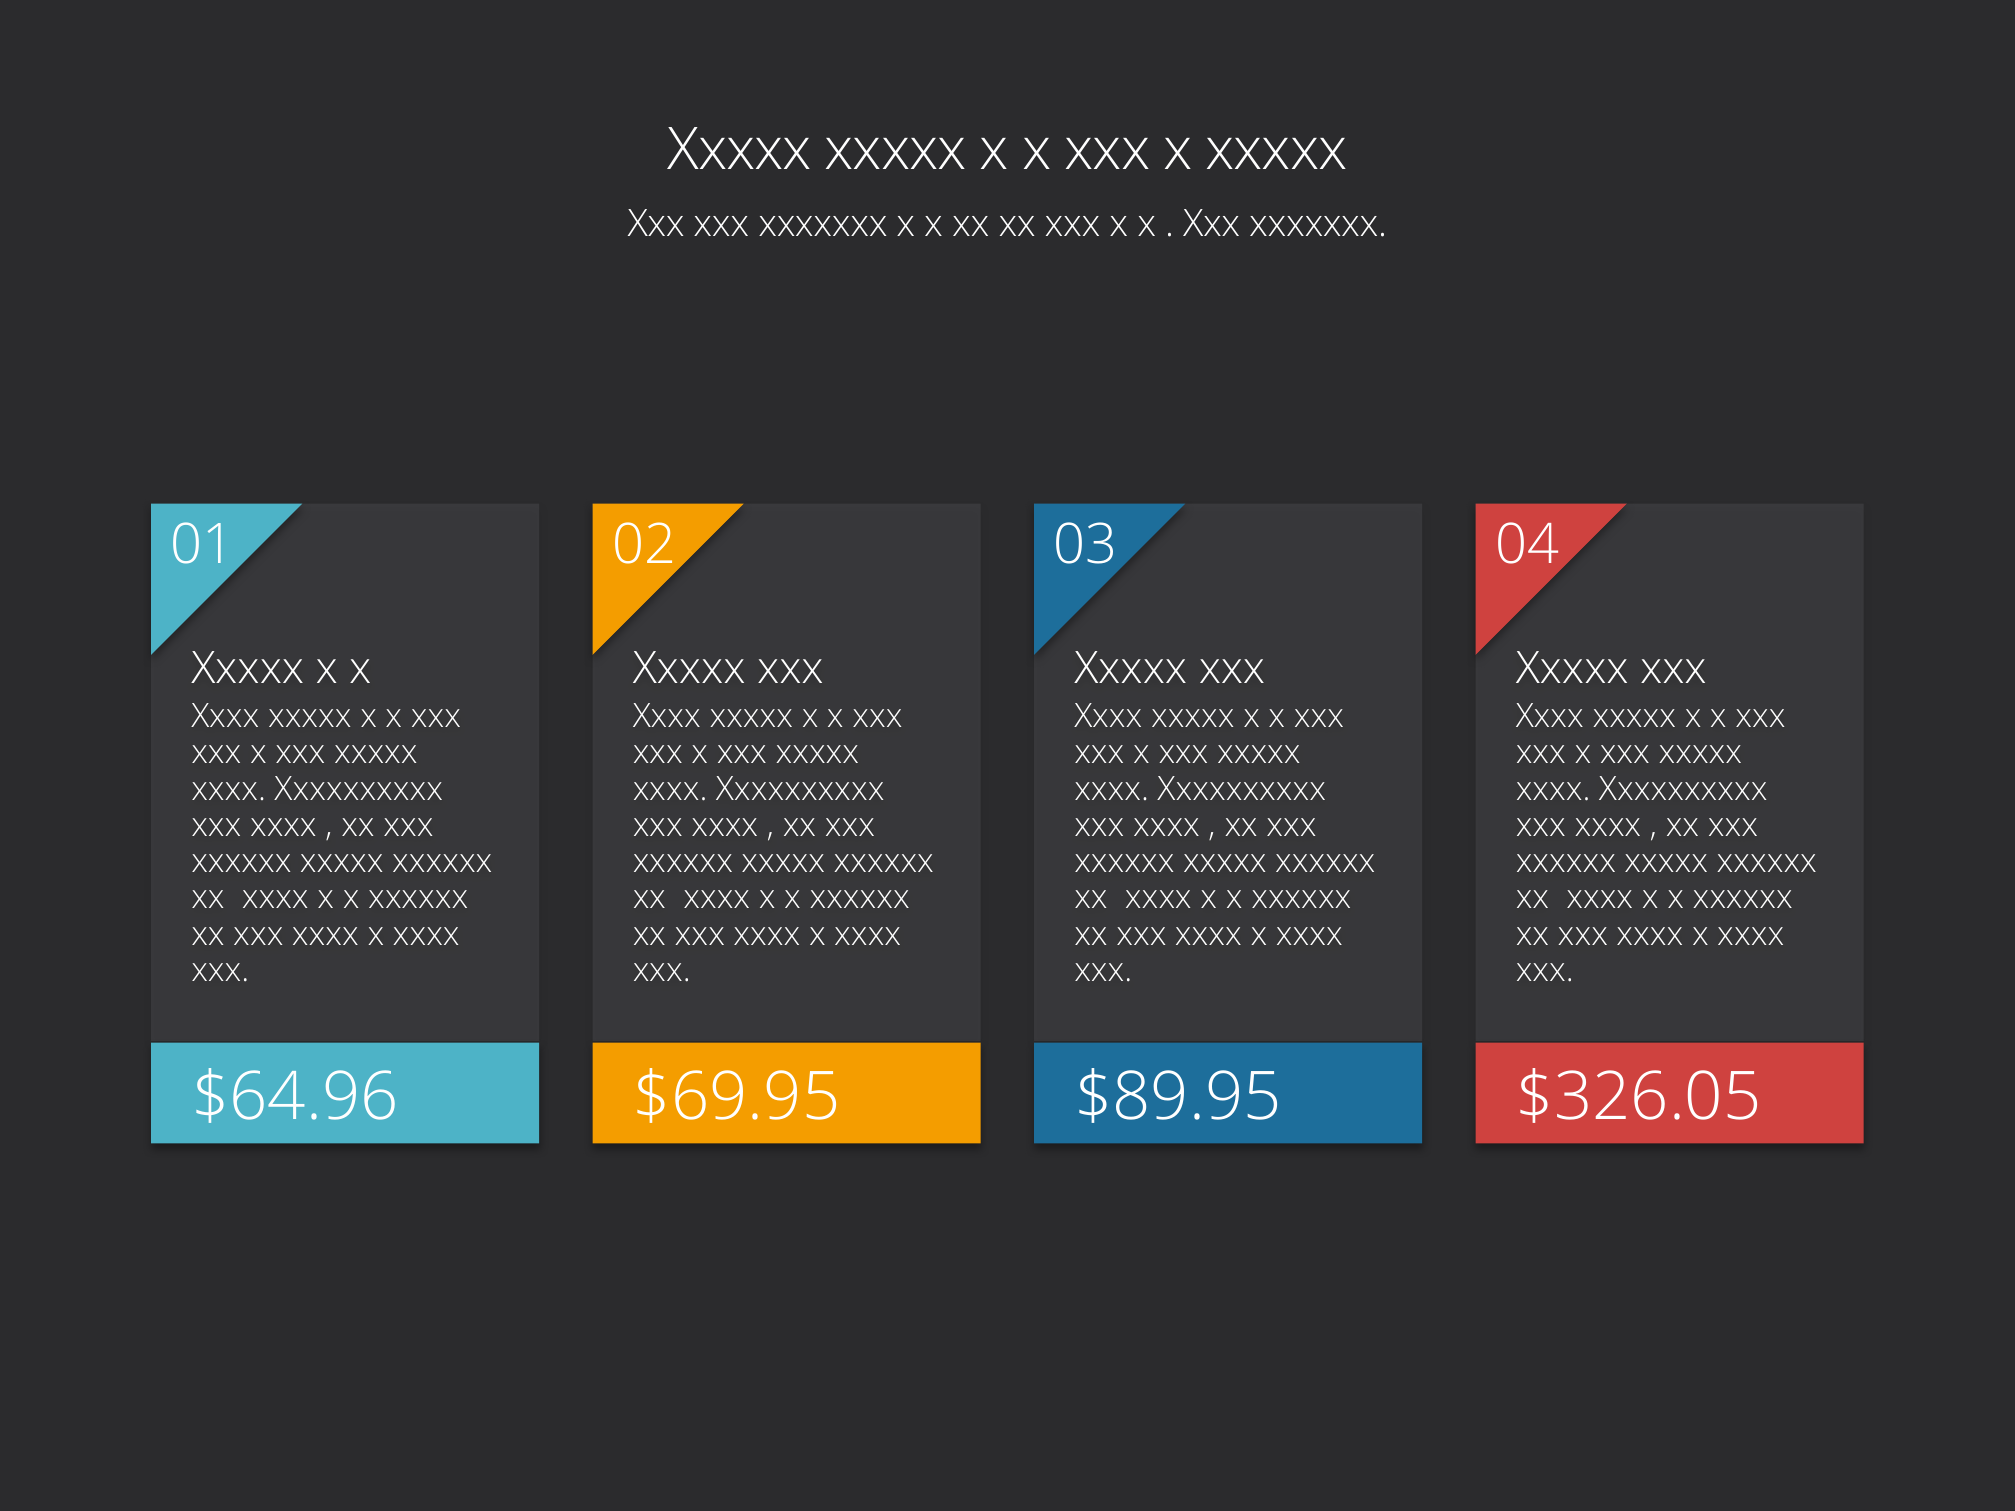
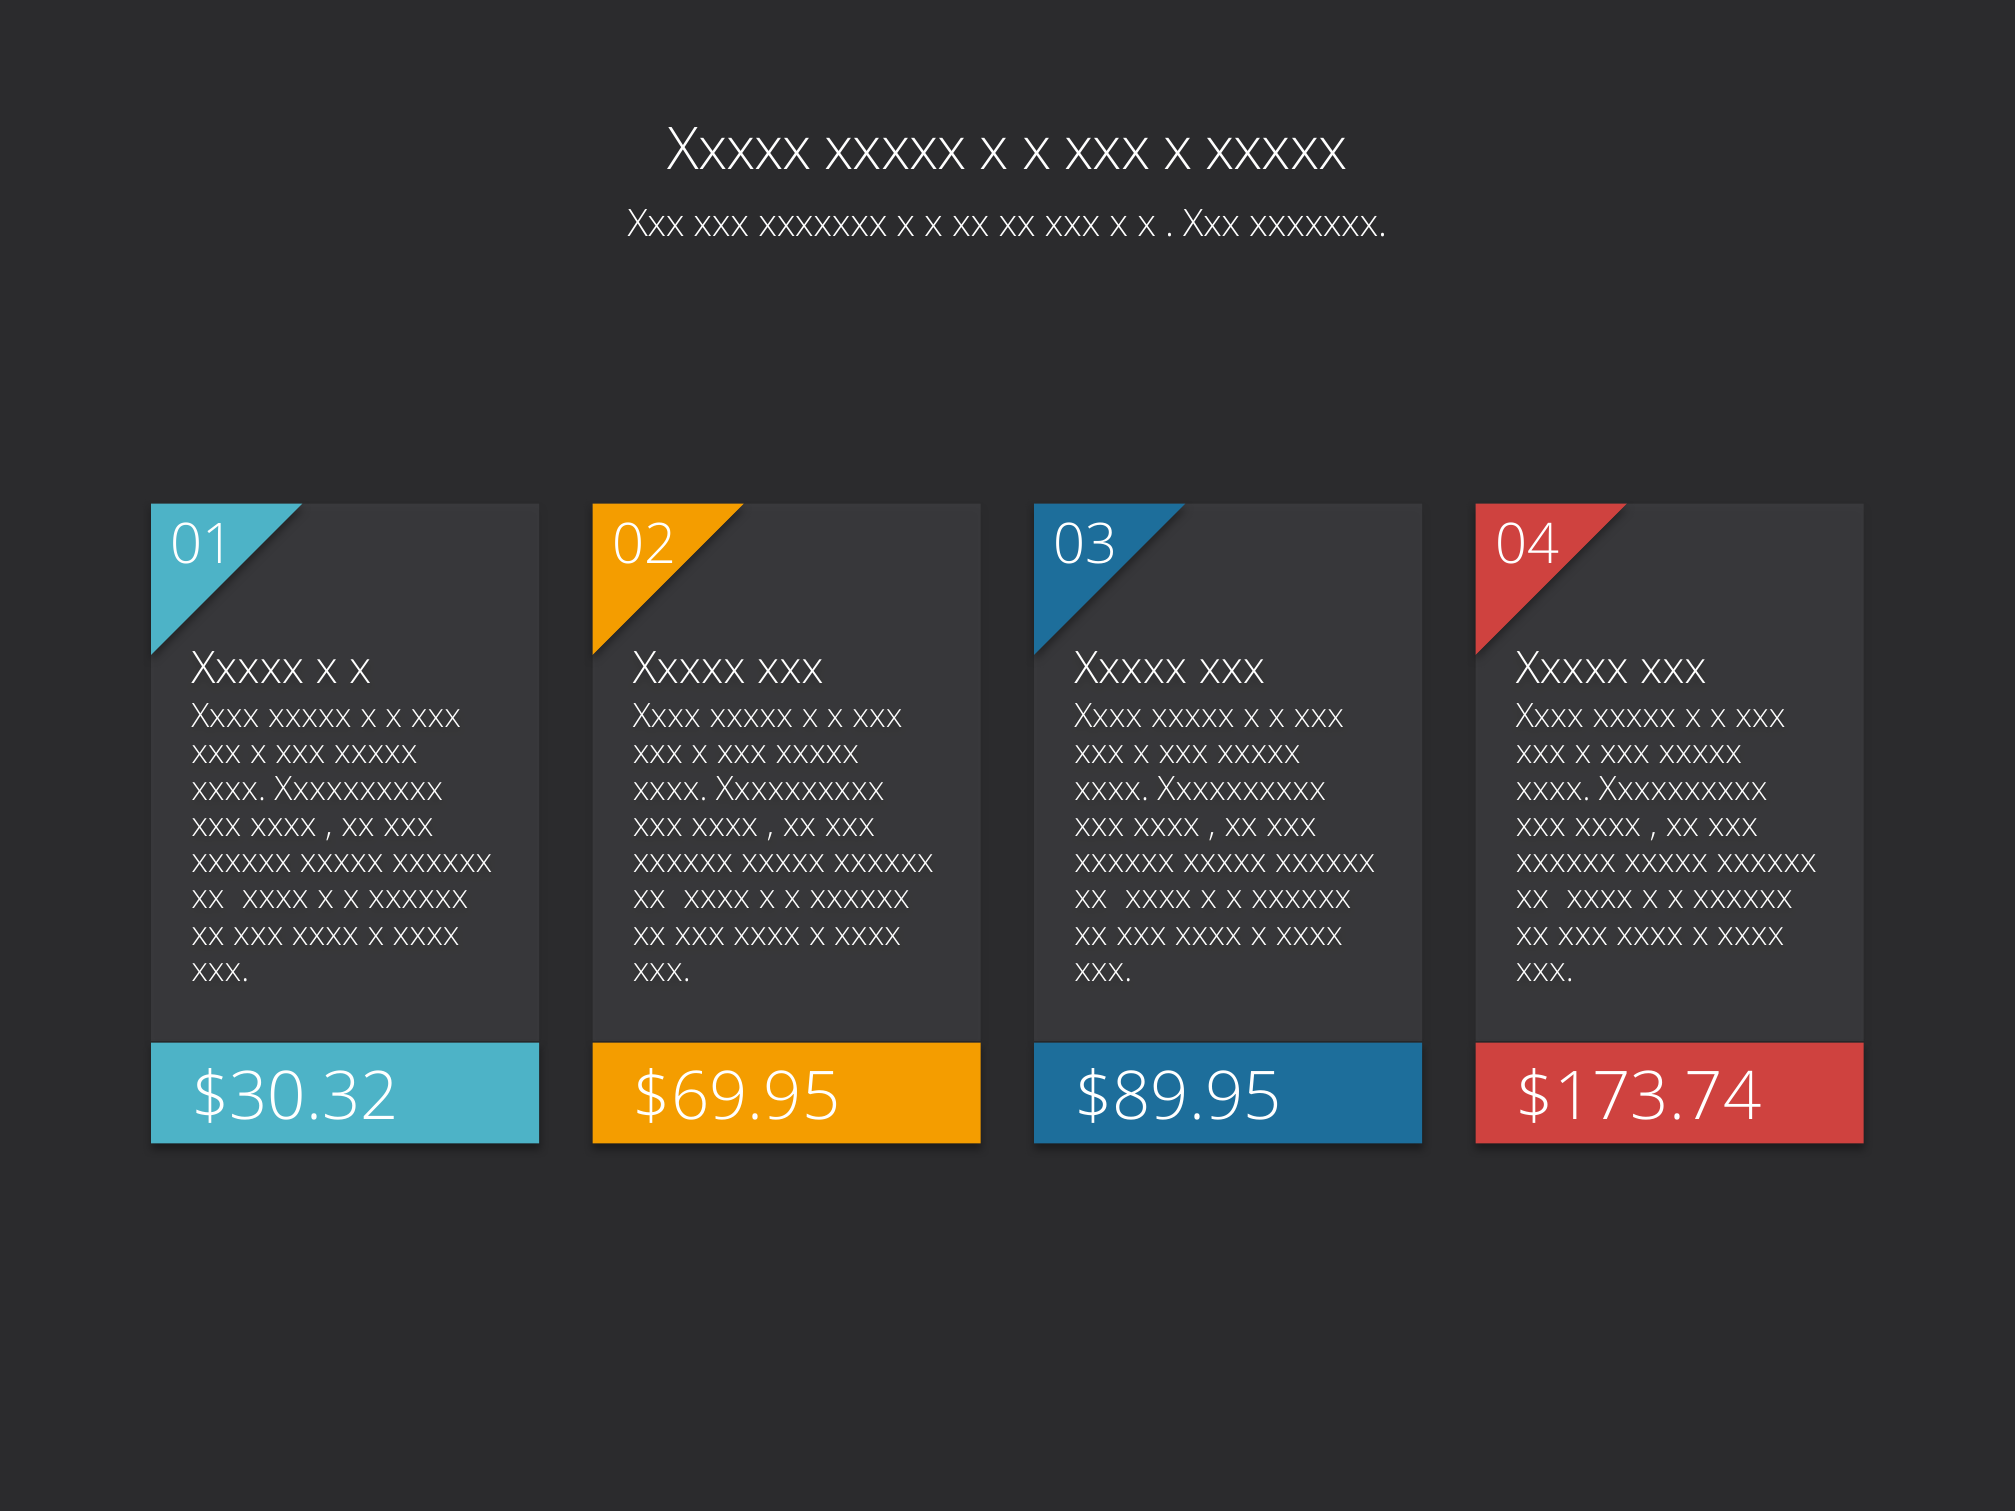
$64.96: $64.96 -> $30.32 (295, 1098)
$326.05: $326.05 -> $173.74 (1639, 1098)
